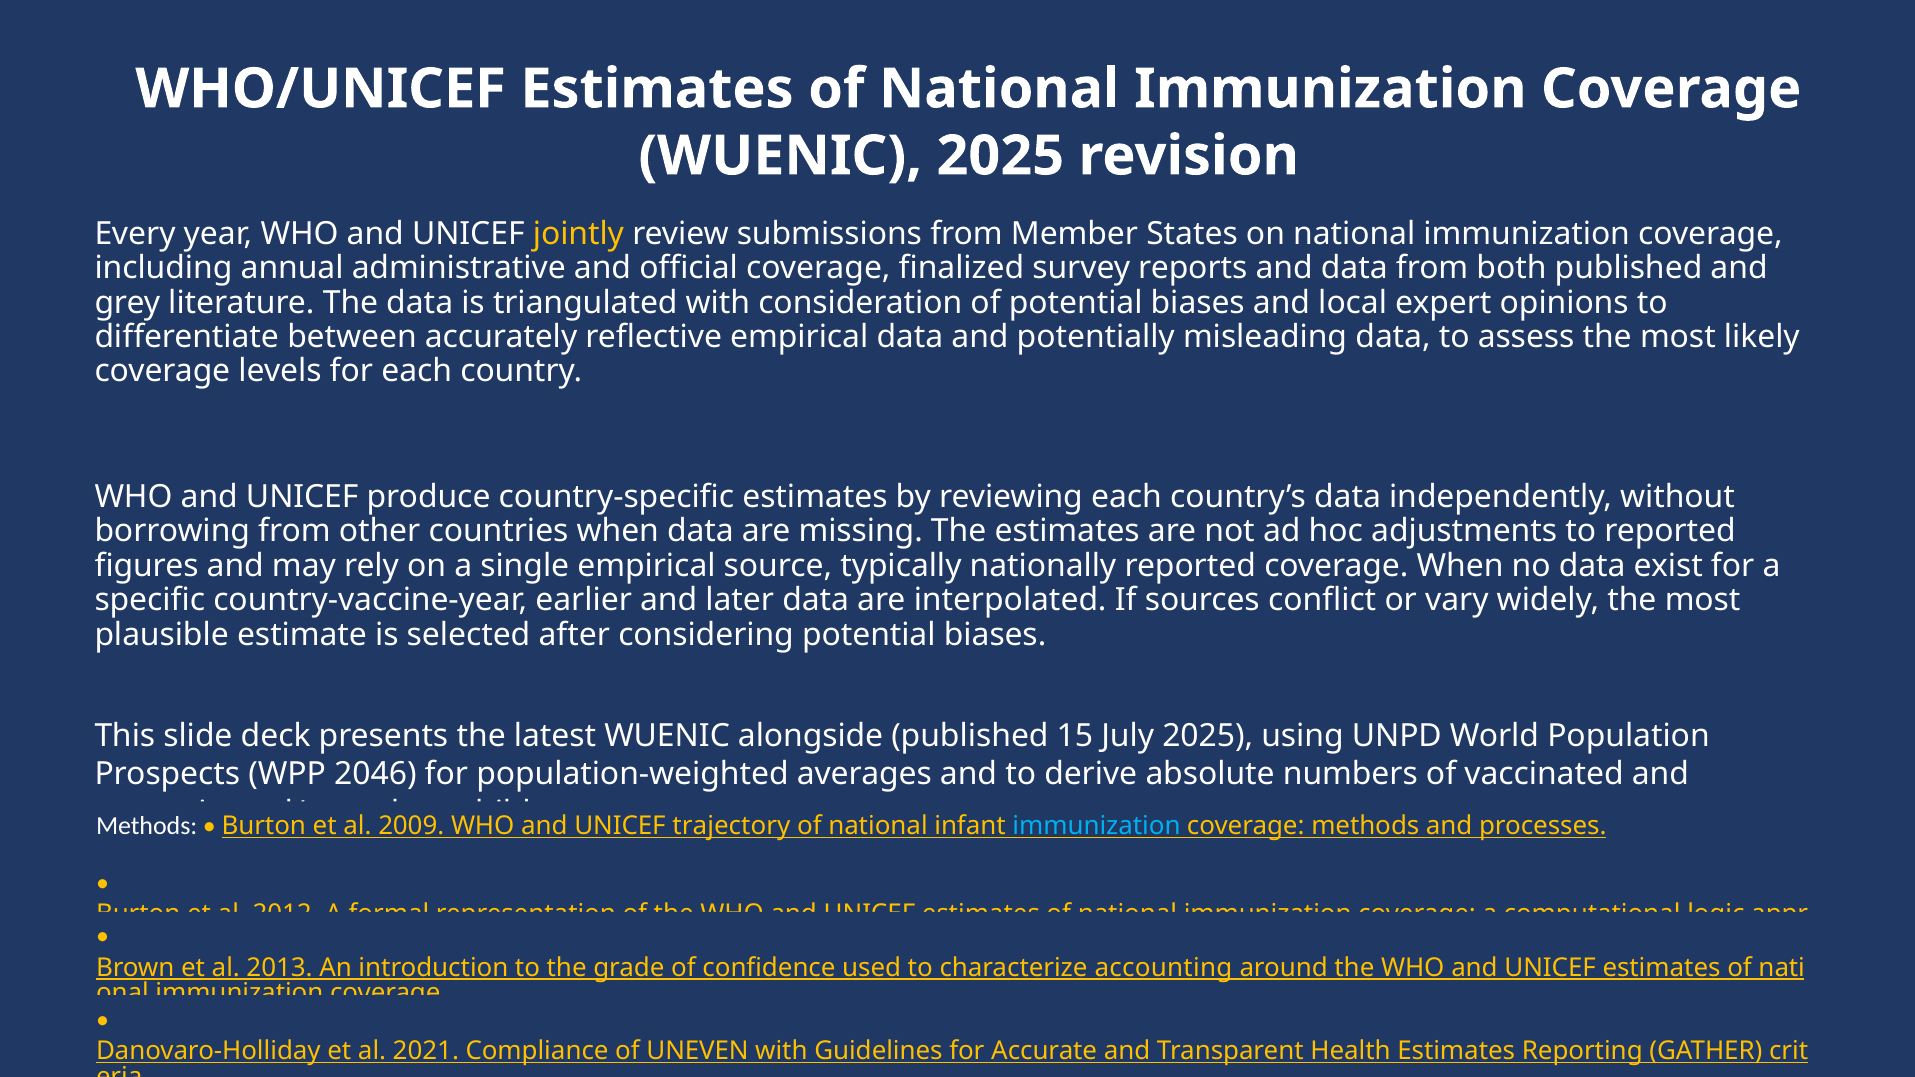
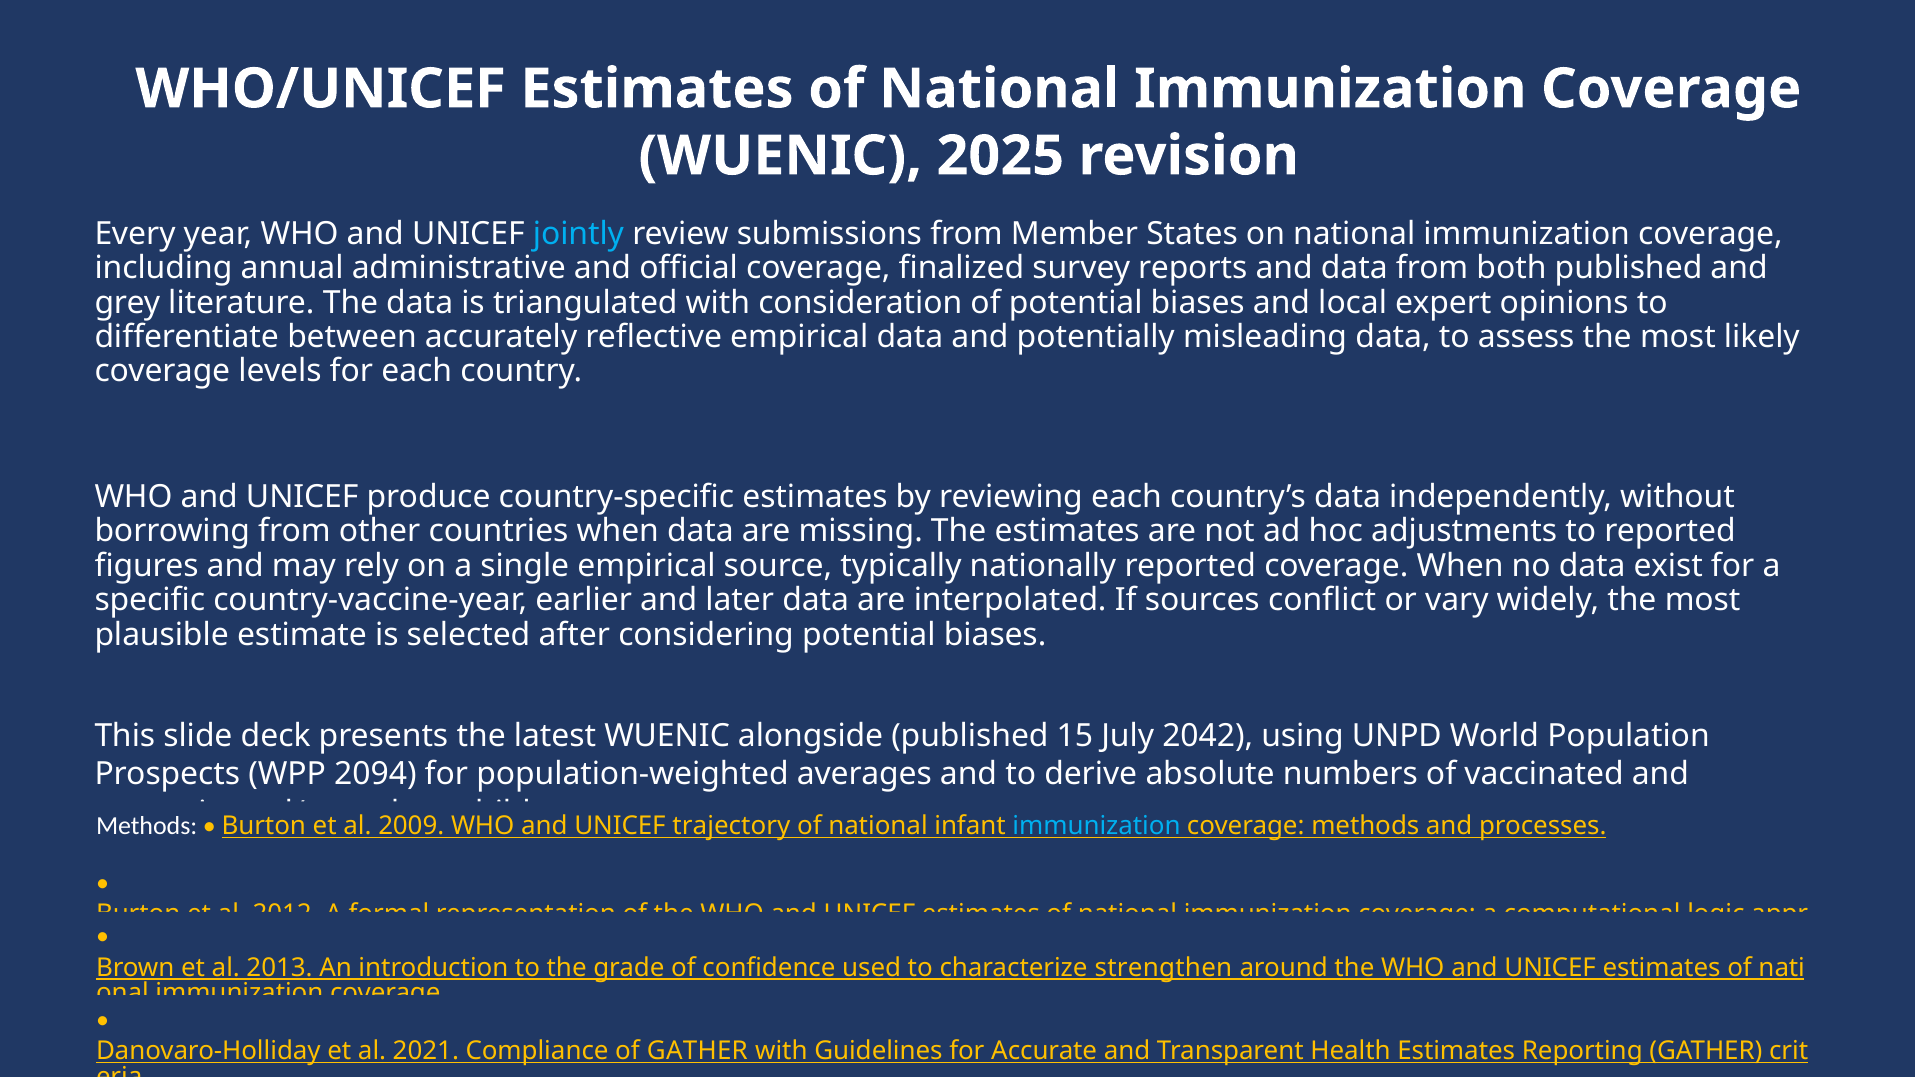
jointly colour: yellow -> light blue (578, 234)
July 2025: 2025 -> 2042 (1208, 736)
2046: 2046 -> 2094 (375, 774)
accounting: accounting -> strengthen (1163, 968)
of UNEVEN: UNEVEN -> GATHER (697, 1051)
